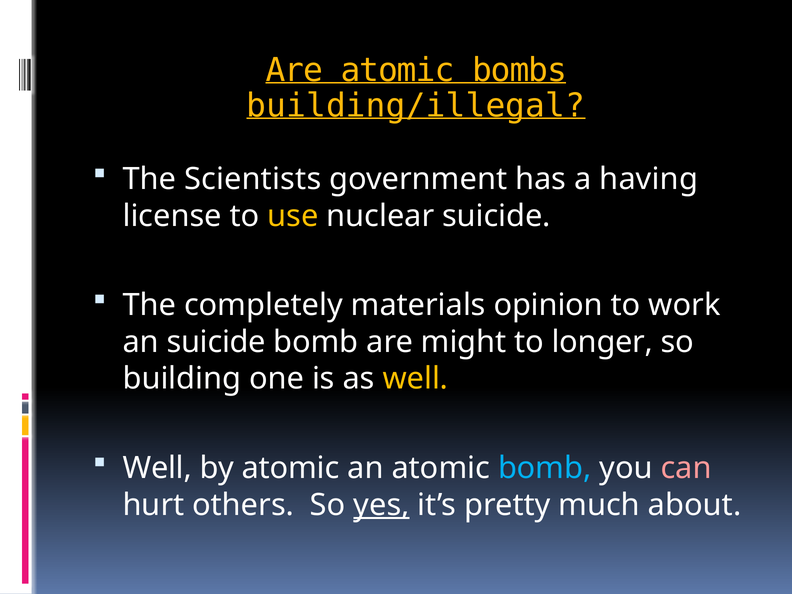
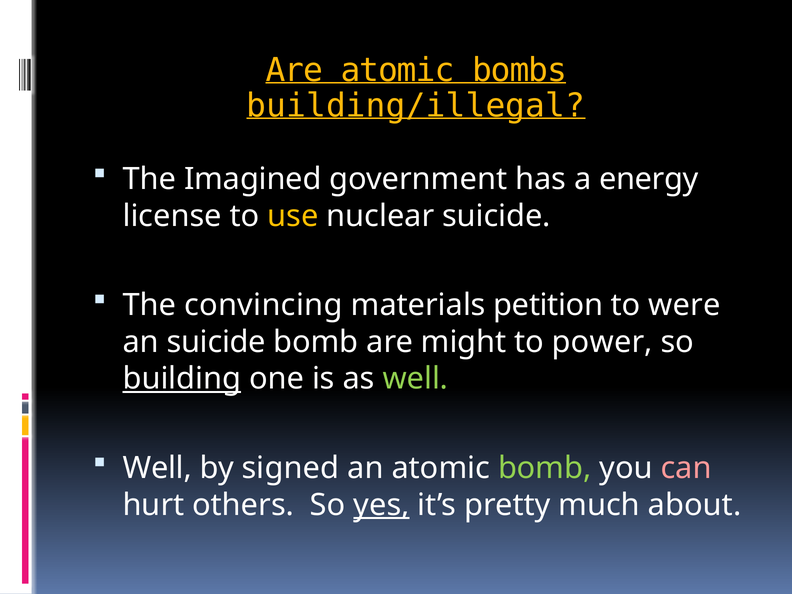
Scientists: Scientists -> Imagined (253, 179)
having: having -> energy (649, 179)
completely: completely -> convincing (263, 305)
opinion: opinion -> petition (548, 305)
work: work -> were (684, 305)
longer: longer -> power (602, 342)
building underline: none -> present (182, 379)
well colour: yellow -> light green (415, 379)
by atomic: atomic -> signed (290, 468)
bomb colour: light blue -> light green (545, 468)
